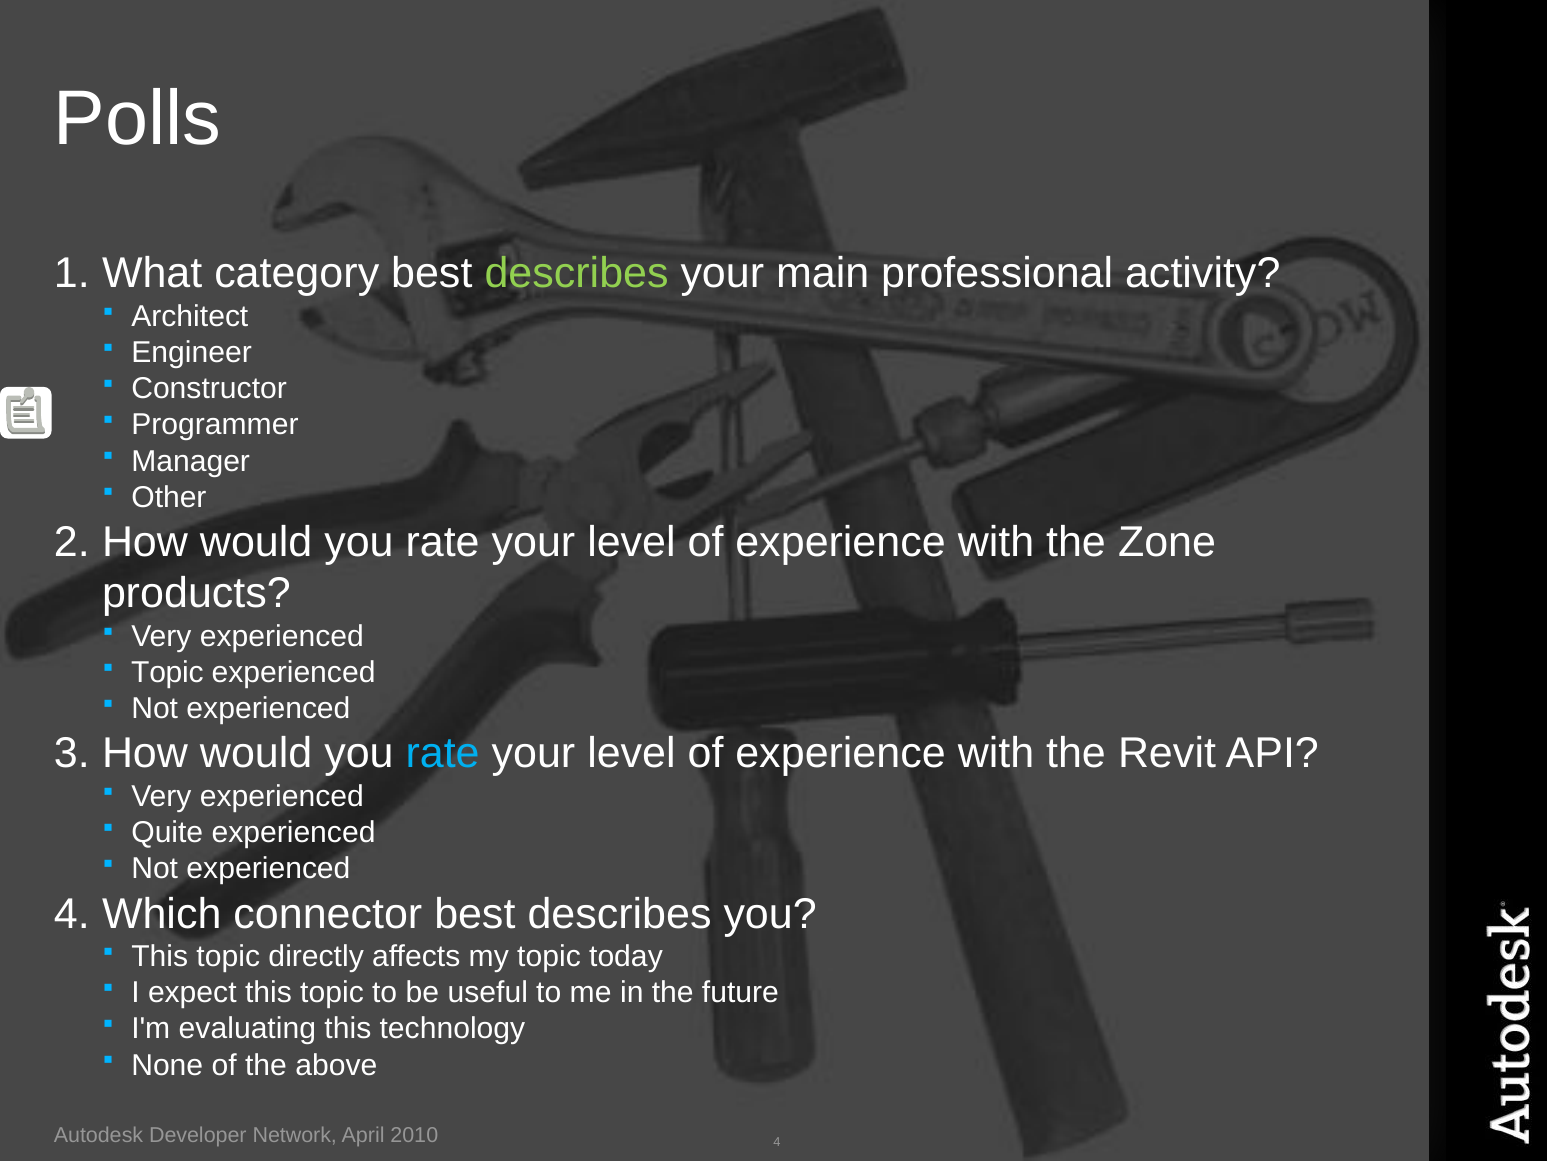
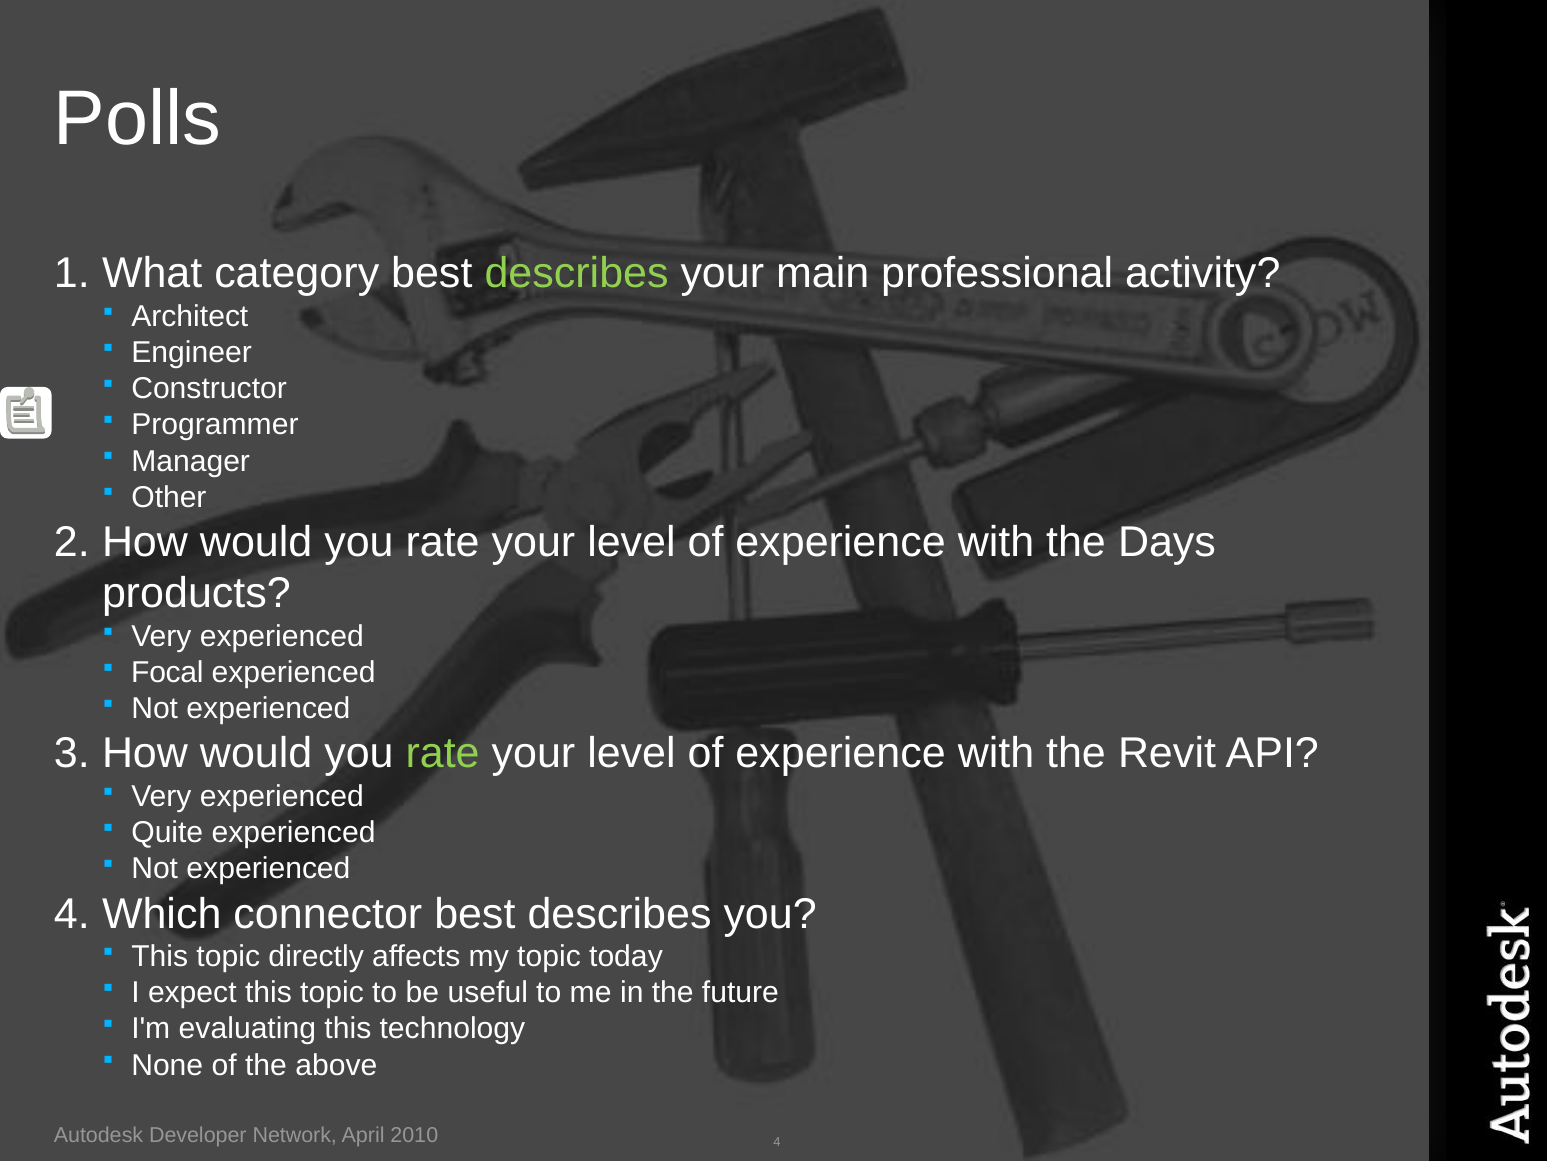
Zone: Zone -> Days (1167, 542)
Topic: Topic -> Focal (167, 672)
rate colour: light blue -> light green (443, 753)
